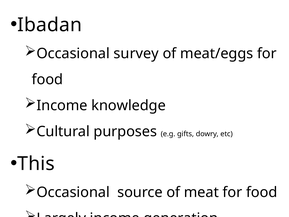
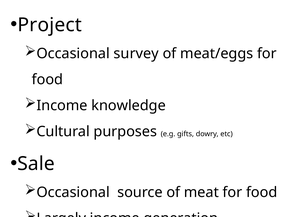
Ibadan: Ibadan -> Project (50, 25)
This: This -> Sale (36, 164)
